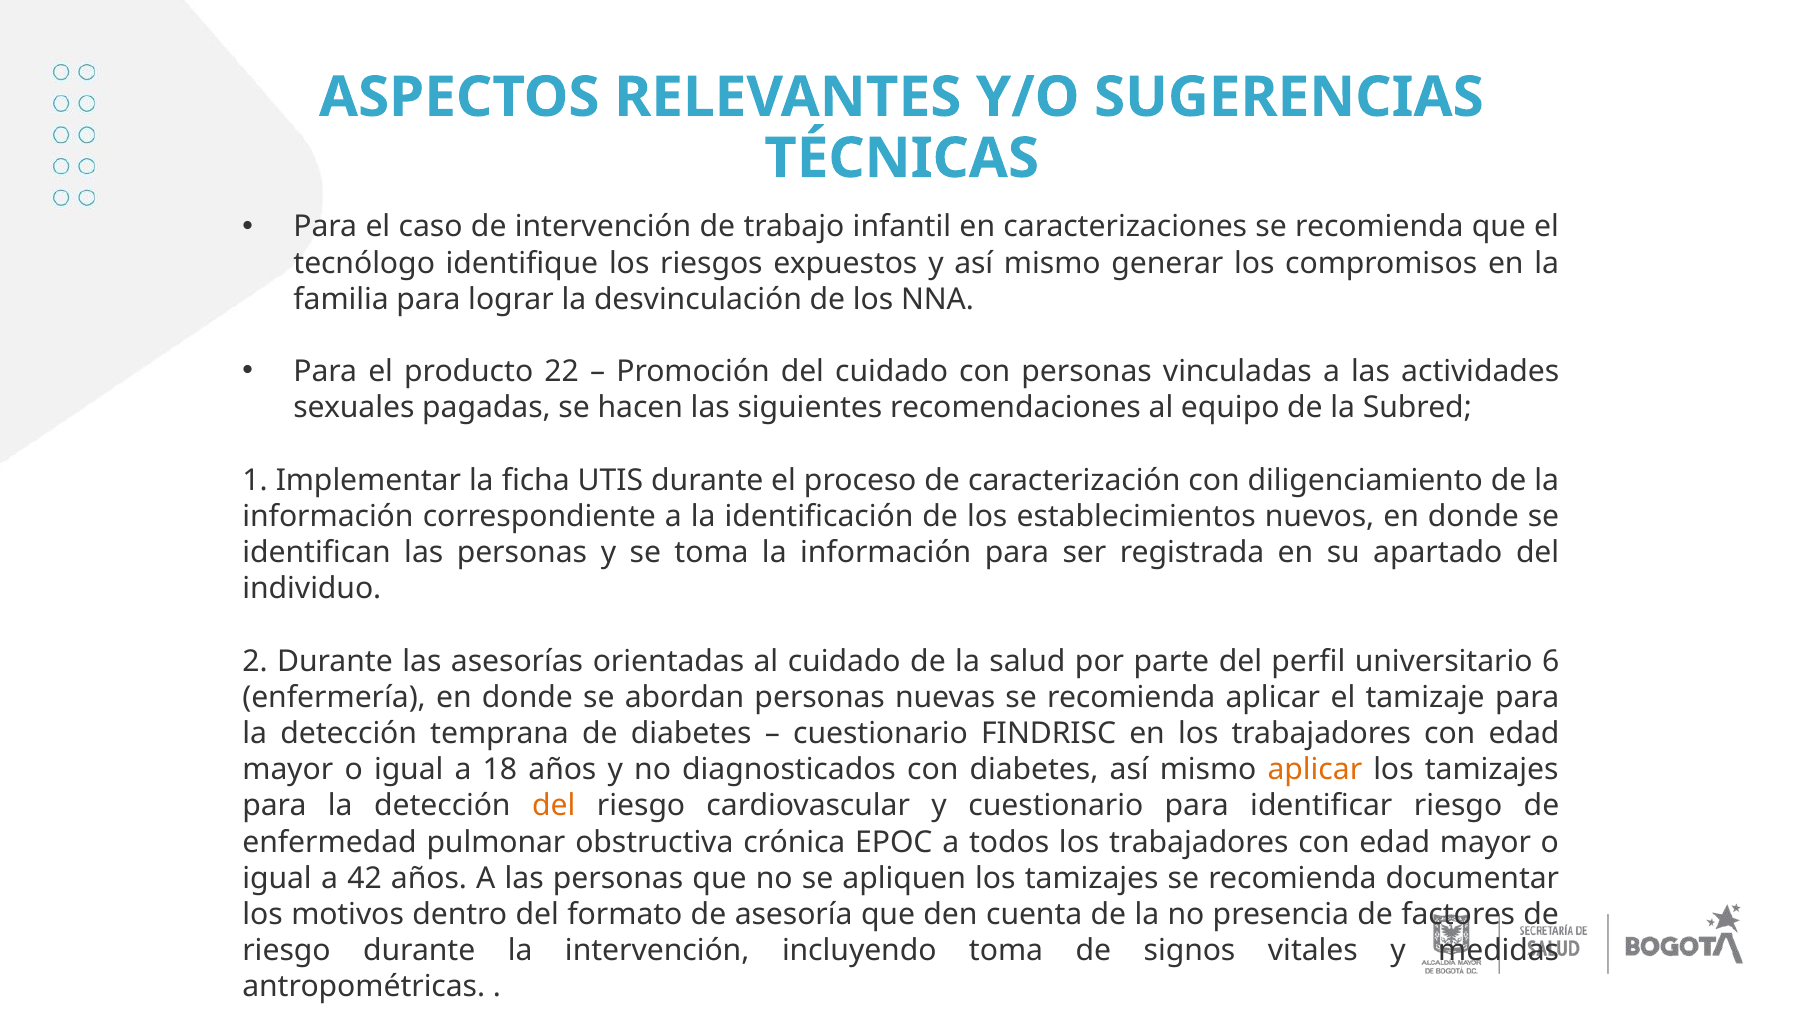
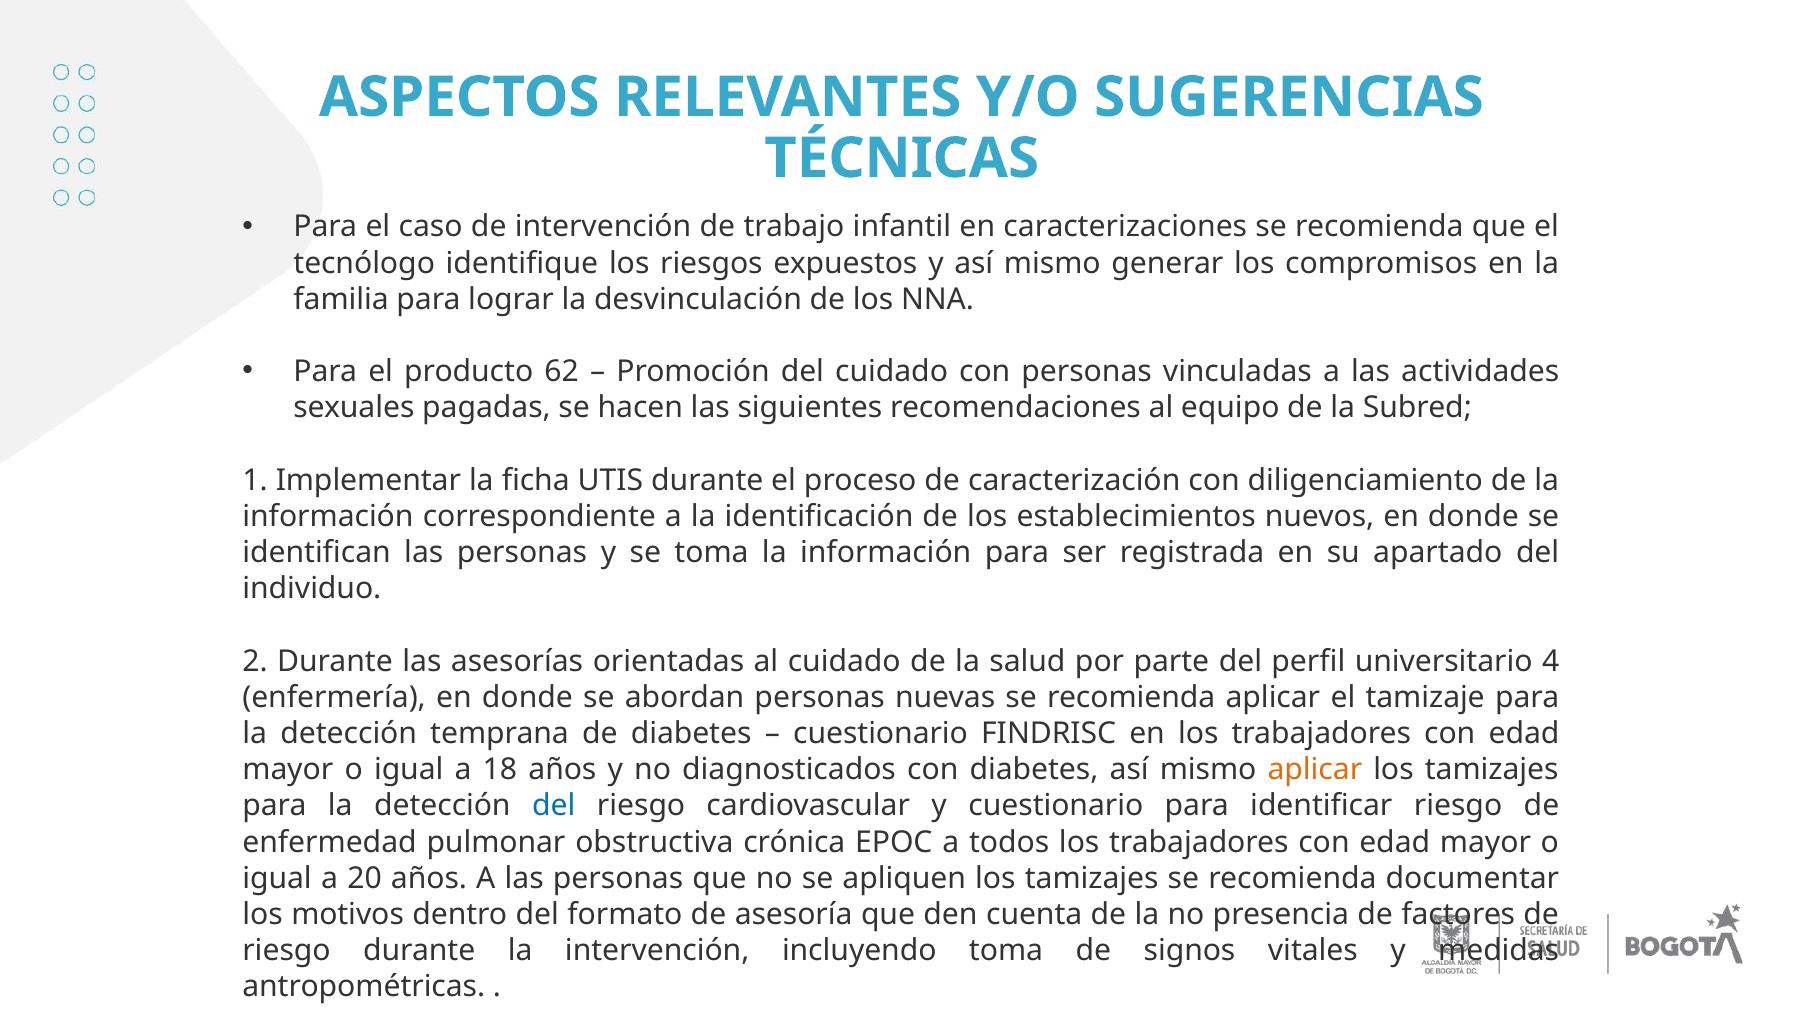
22: 22 -> 62 (562, 372)
6: 6 -> 4 (1551, 661)
del colour: orange -> blue (554, 806)
42: 42 -> 20 (365, 878)
